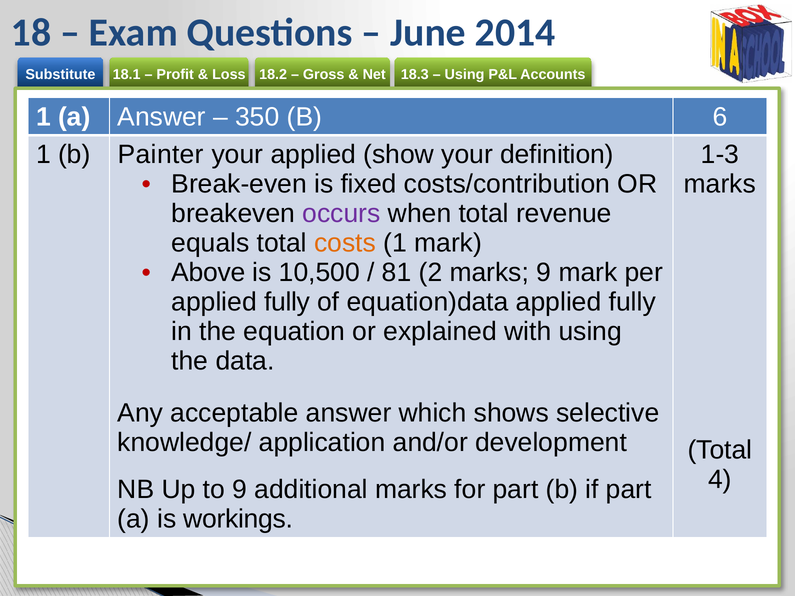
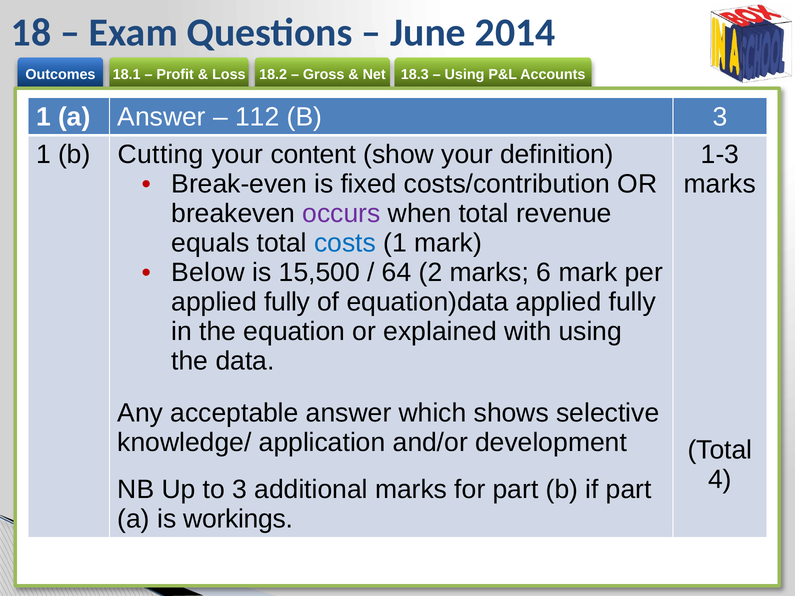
Substitute: Substitute -> Outcomes (60, 75)
350: 350 -> 112 (257, 117)
B 6: 6 -> 3 (720, 117)
Painter: Painter -> Cutting (161, 155)
your applied: applied -> content (313, 155)
costs colour: orange -> blue (345, 243)
Above: Above -> Below (208, 273)
10,500: 10,500 -> 15,500 (319, 273)
81: 81 -> 64 (397, 273)
marks 9: 9 -> 6 (544, 273)
to 9: 9 -> 3 (240, 490)
